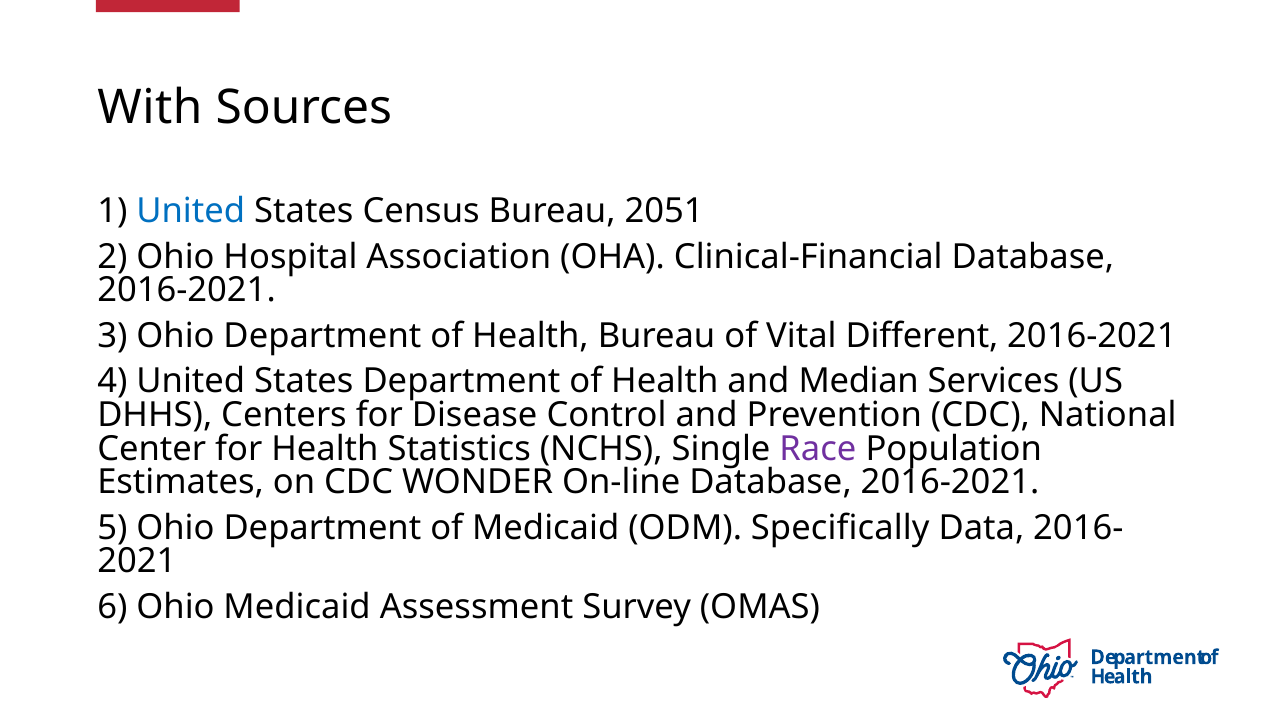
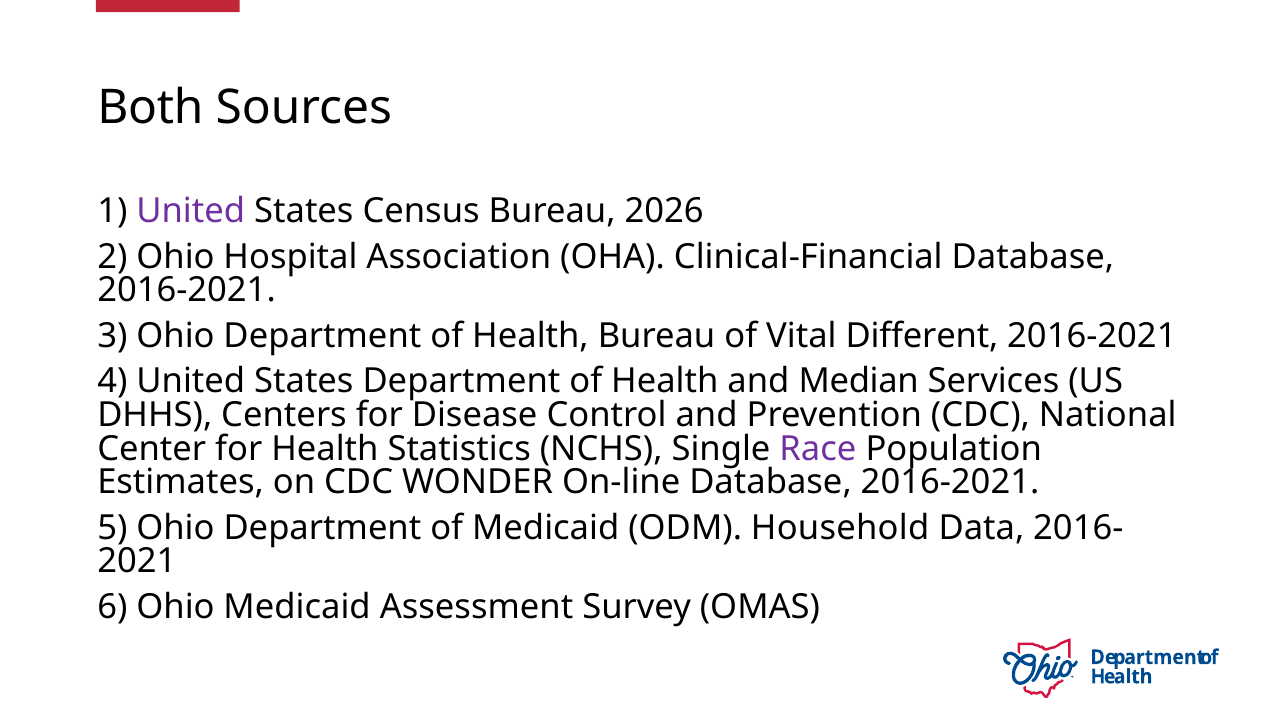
With: With -> Both (150, 107)
United colour: blue -> purple (191, 211)
2051: 2051 -> 2026 (664, 211)
Specifically: Specifically -> Household (840, 528)
